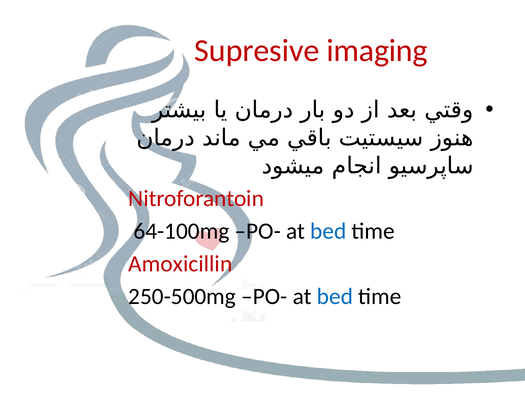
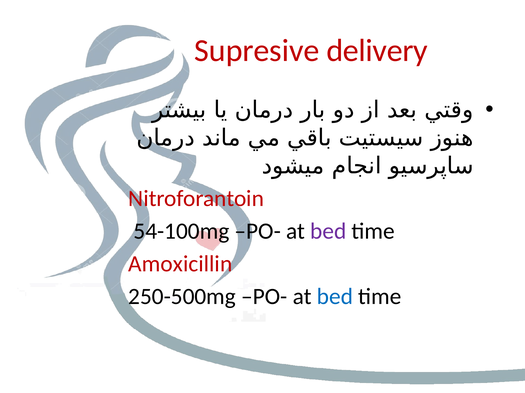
imaging: imaging -> delivery (377, 51)
64-100mg: 64-100mg -> 54-100mg (181, 232)
bed colour: blue -> purple (328, 232)
